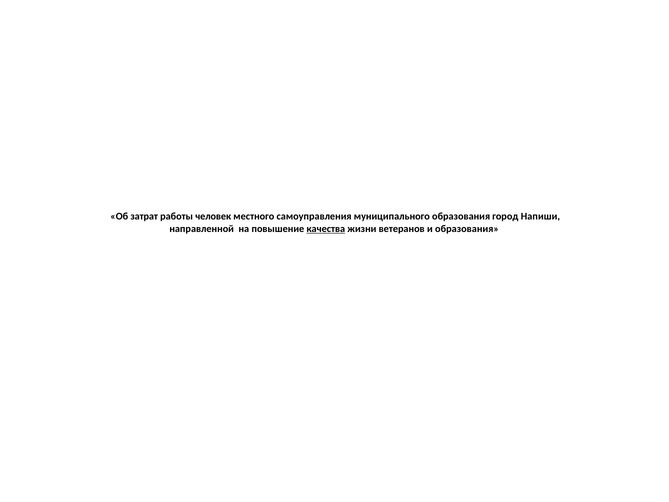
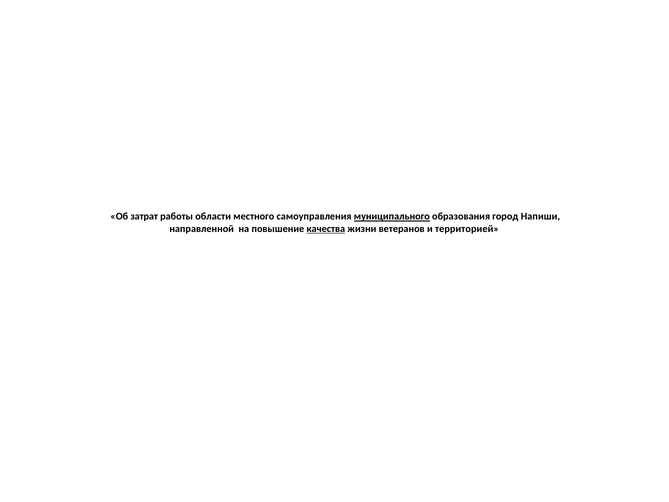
человек: человек -> области (213, 216)
муниципального underline: none -> present (392, 216)
и образования: образования -> территорией (467, 229)
